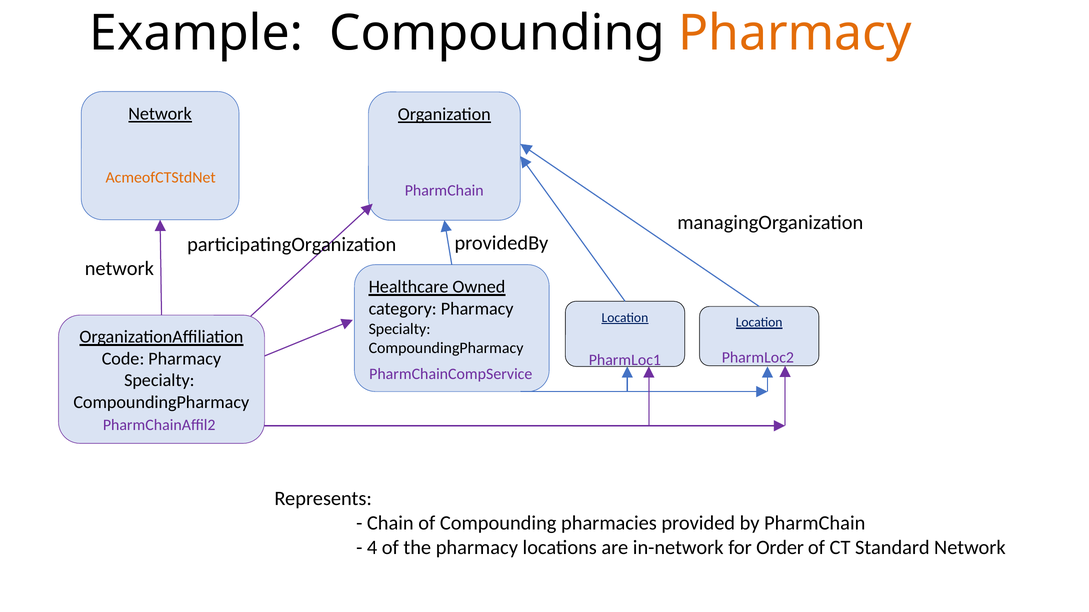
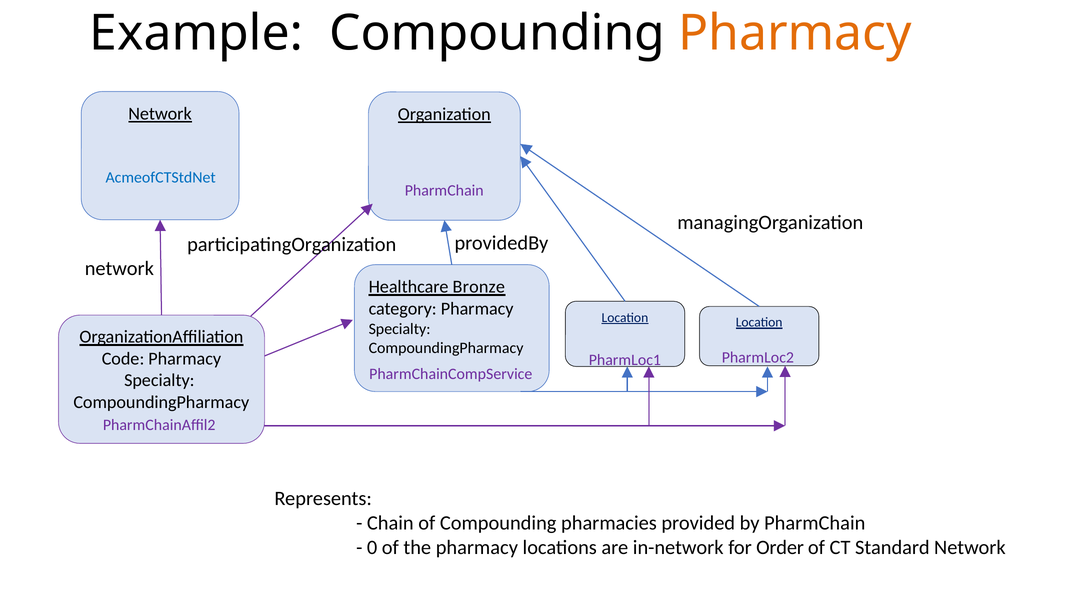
AcmeofCTStdNet colour: orange -> blue (161, 178)
Owned: Owned -> Bronze (479, 287)
4: 4 -> 0 (372, 548)
